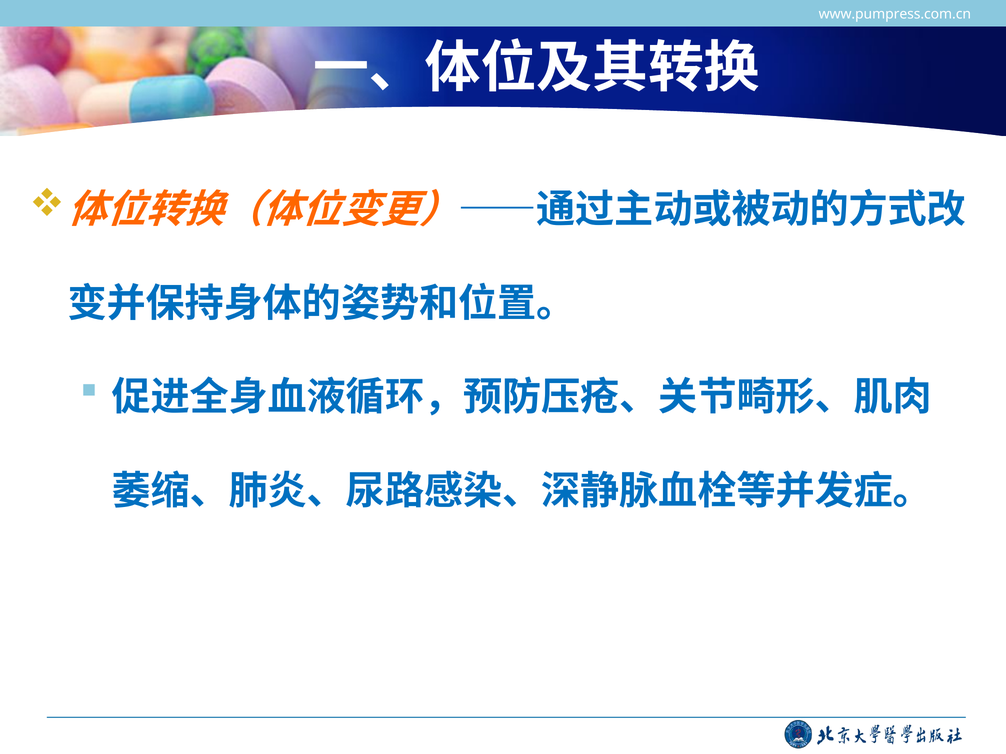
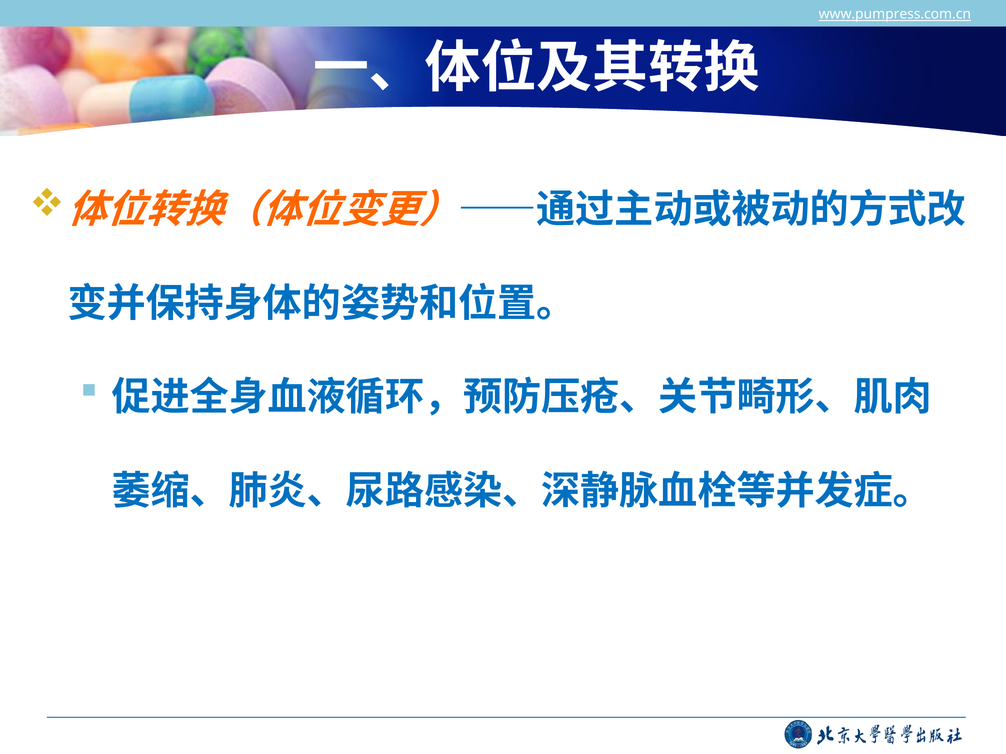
www.pumpress.com.cn underline: none -> present (895, 14)
